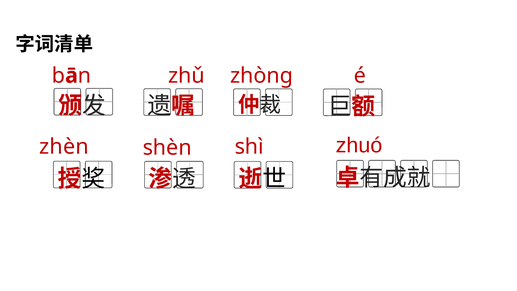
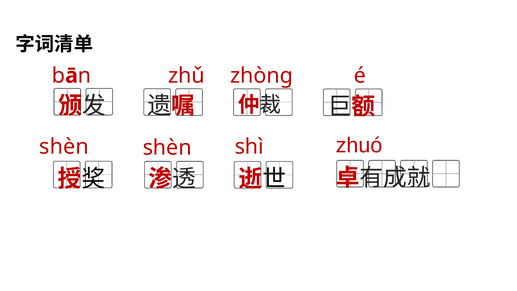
zhèn: zhèn -> shèn (64, 147)
